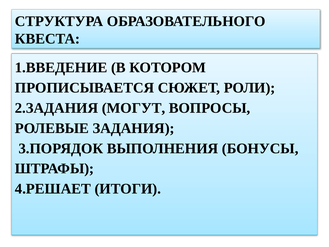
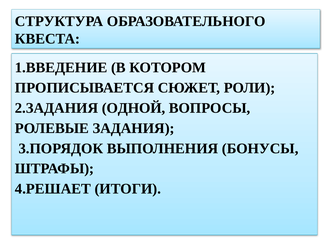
МОГУТ: МОГУТ -> ОДНОЙ (134, 108)
